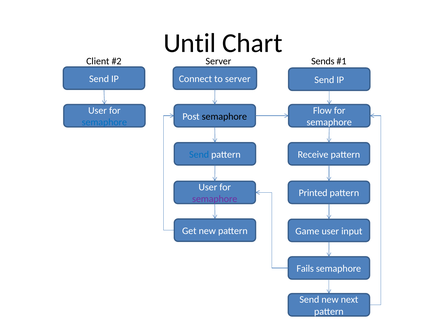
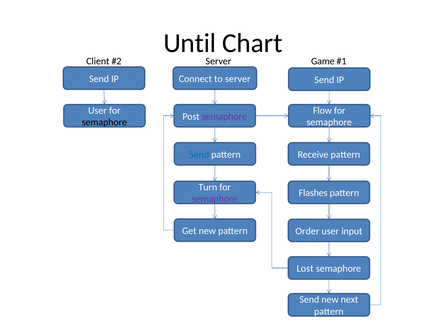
Sends: Sends -> Game (323, 61)
semaphore colour: black -> purple (224, 116)
semaphore colour: blue -> black (104, 122)
User: User -> Turn (208, 187)
Printed: Printed -> Flashes (313, 193)
Game: Game -> Order (307, 231)
Fails: Fails -> Lost (305, 268)
